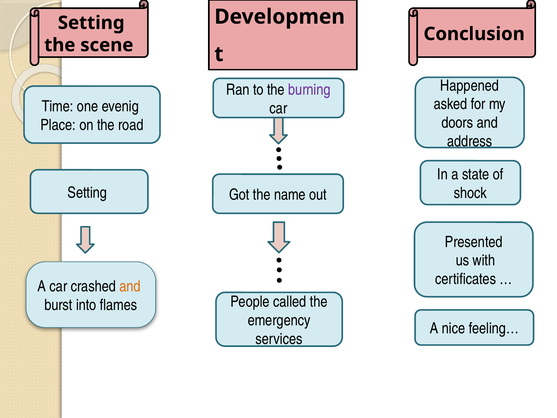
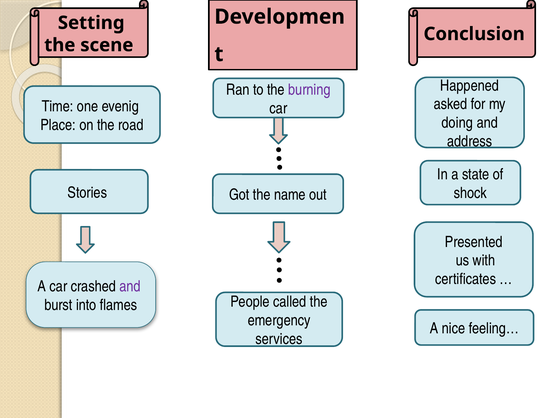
doors: doors -> doing (457, 123)
Setting: Setting -> Stories (87, 193)
and colour: orange -> purple (130, 286)
